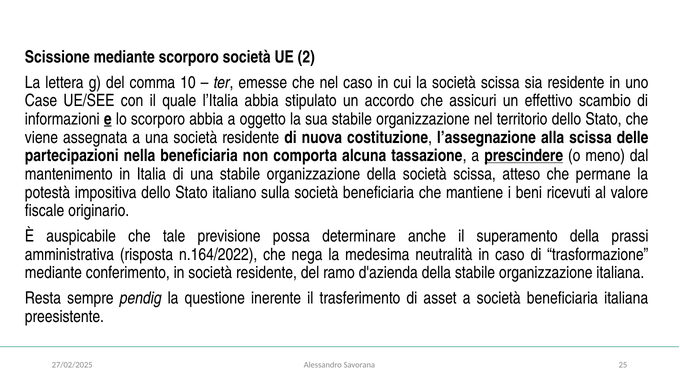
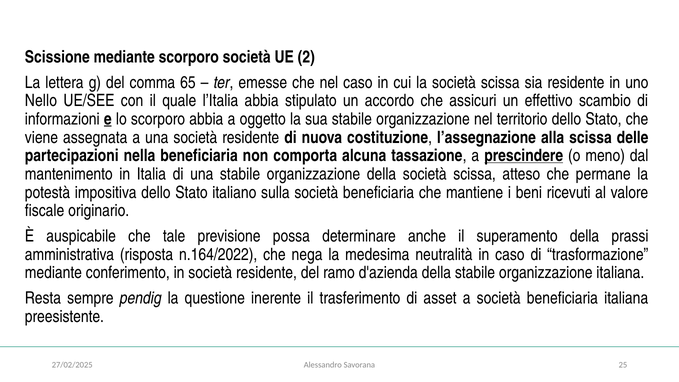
10: 10 -> 65 (188, 83)
Case: Case -> Nello (41, 101)
